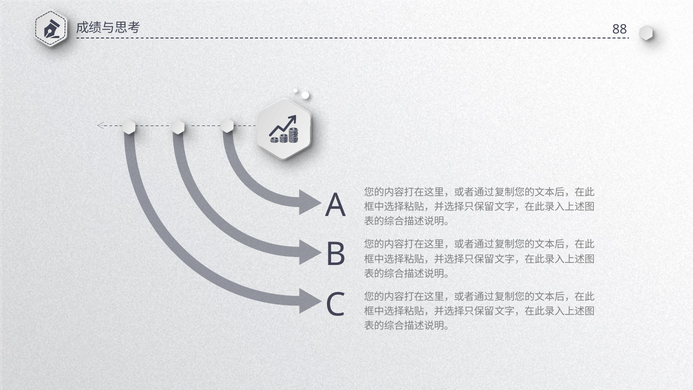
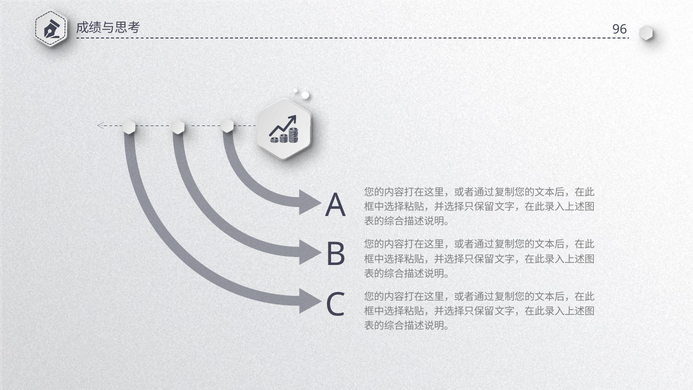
88: 88 -> 96 (620, 30)
